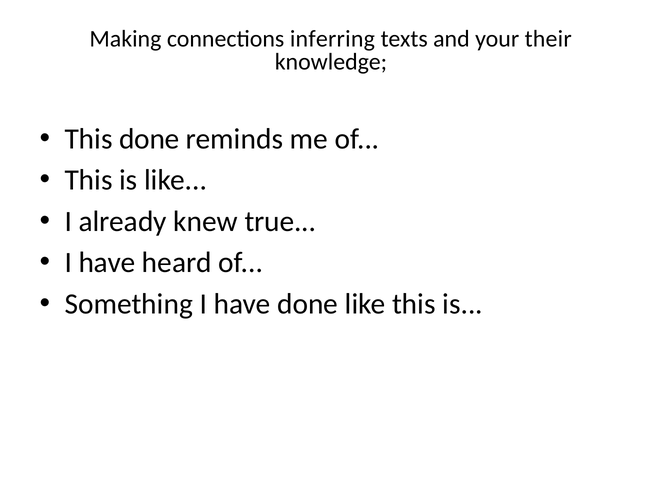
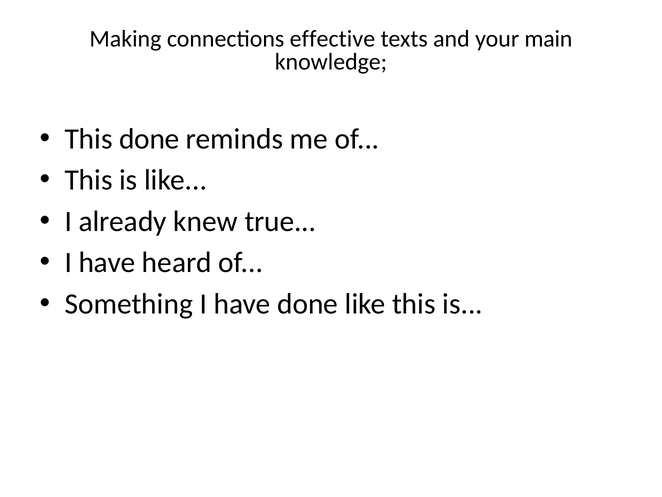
inferring: inferring -> effective (332, 39)
their: their -> main (548, 39)
